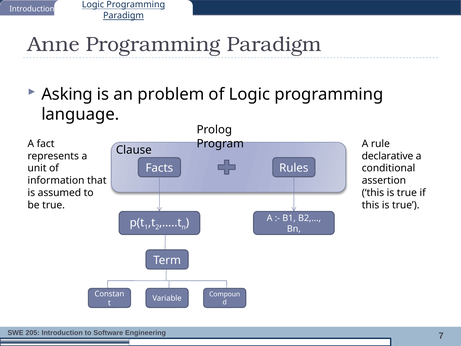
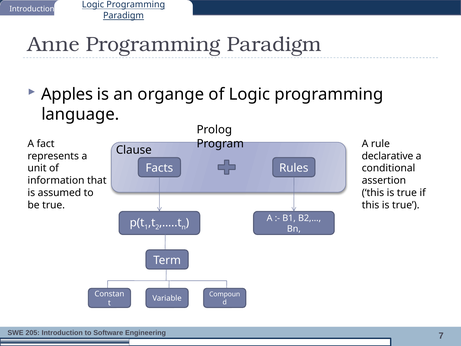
Asking: Asking -> Apples (67, 94)
problem: problem -> organge (171, 94)
